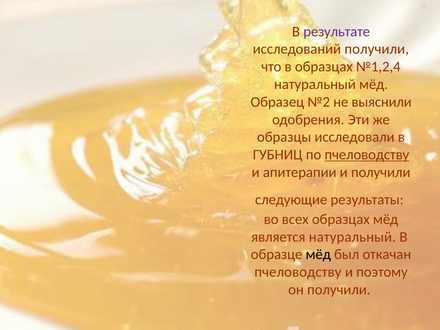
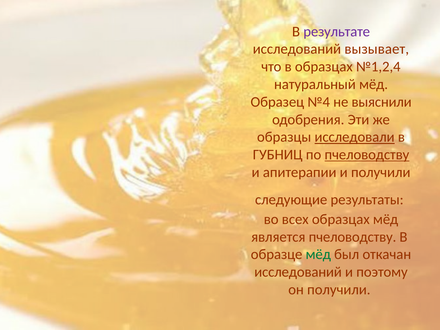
исследований получили: получили -> вызывает (377, 49)
№2: №2 -> №4 (319, 102)
исследовали underline: none -> present (355, 137)
является натуральный: натуральный -> пчеловодству (353, 237)
мёд colour: black -> green (318, 254)
пчеловодству: пчеловодству -> исследований (298, 272)
